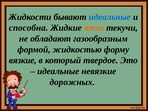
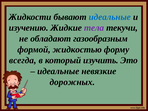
способна: способна -> изучению (29, 28)
тела colour: orange -> purple (94, 28)
вязкие: вязкие -> всегда (23, 60)
твердое: твердое -> изучить (101, 60)
